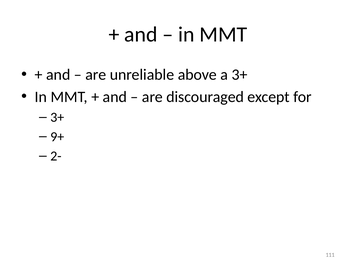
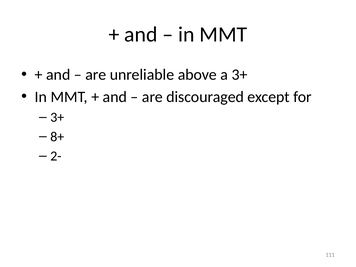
9+: 9+ -> 8+ (57, 137)
